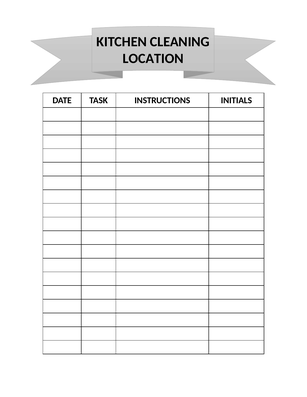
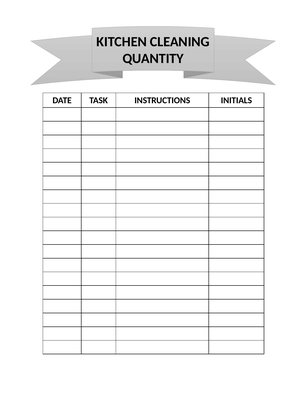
LOCATION: LOCATION -> QUANTITY (153, 59)
